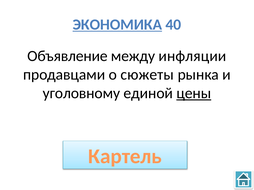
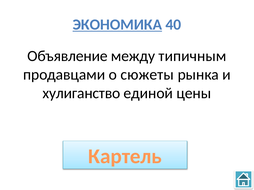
инфляции: инфляции -> типичным (192, 56)
уголовному: уголовному -> хулиганство (81, 93)
цены underline: present -> none (194, 93)
